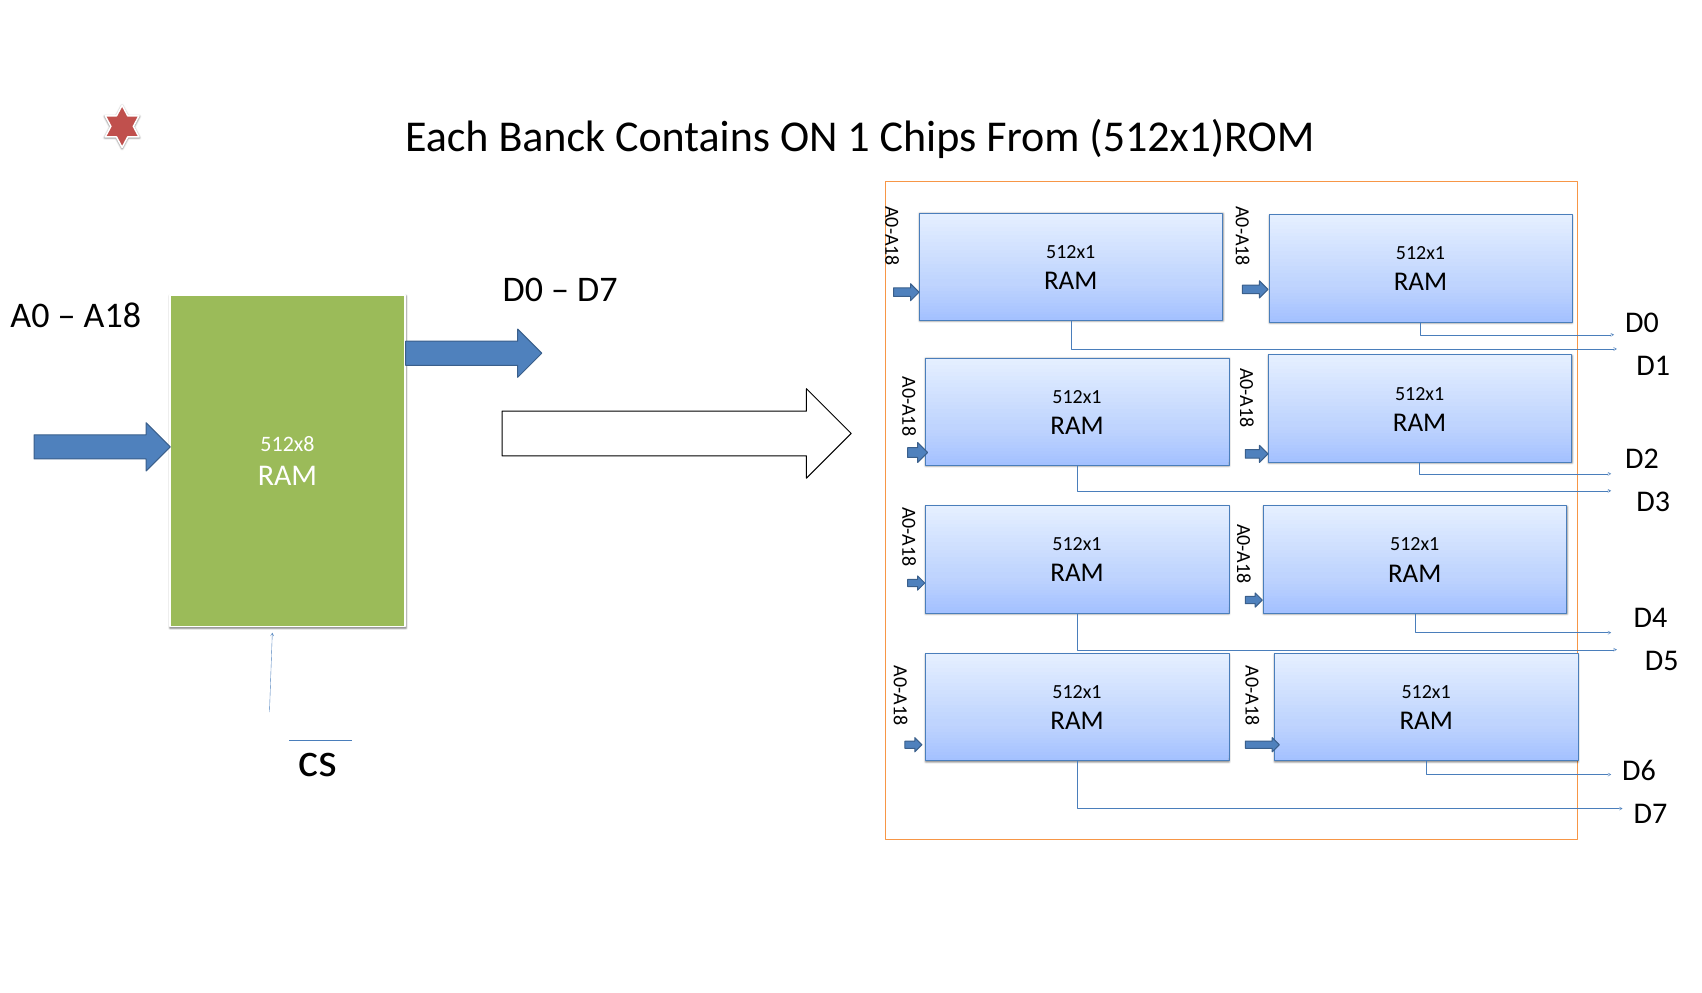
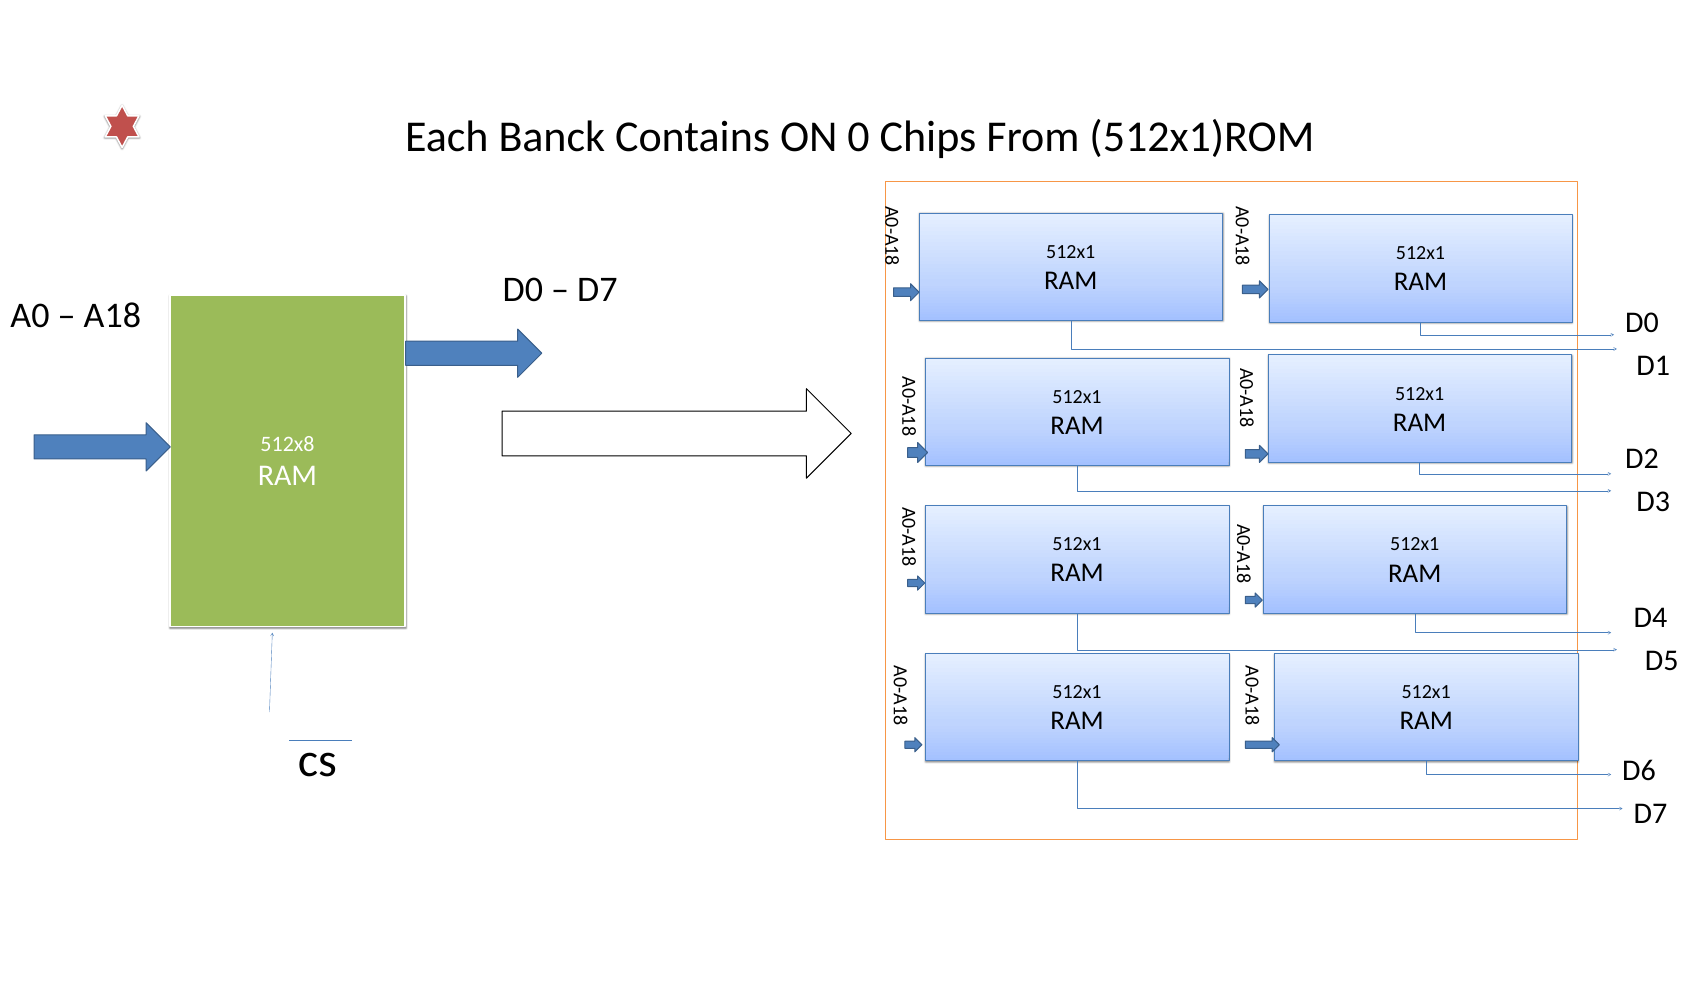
ON 1: 1 -> 0 (859, 137)
